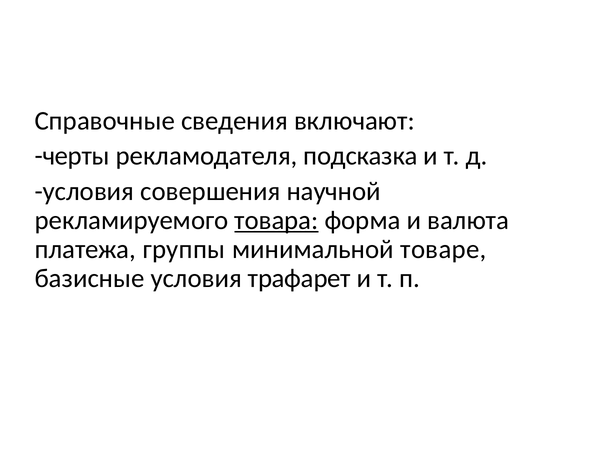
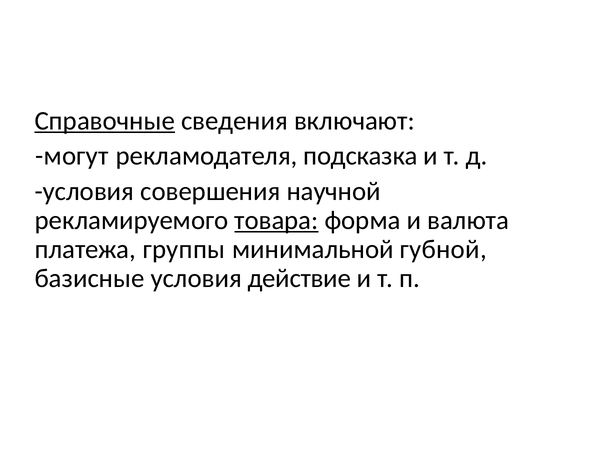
Справочные underline: none -> present (105, 121)
черты: черты -> могут (72, 156)
товаре: товаре -> губной (443, 249)
трафарет: трафарет -> действие (299, 278)
